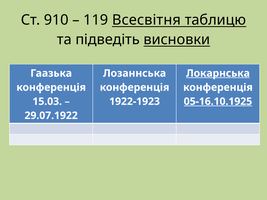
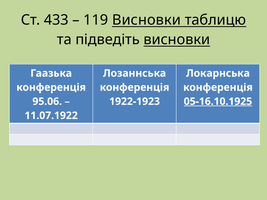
910: 910 -> 433 (56, 20)
119 Всесвітня: Всесвітня -> Висновки (146, 20)
Локарнська underline: present -> none (218, 73)
15.03: 15.03 -> 95.06 (47, 102)
29.07.1922: 29.07.1922 -> 11.07.1922 (51, 116)
